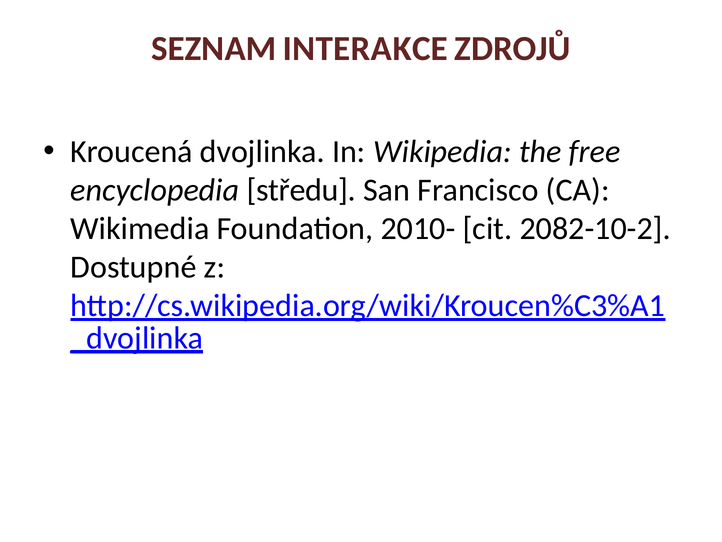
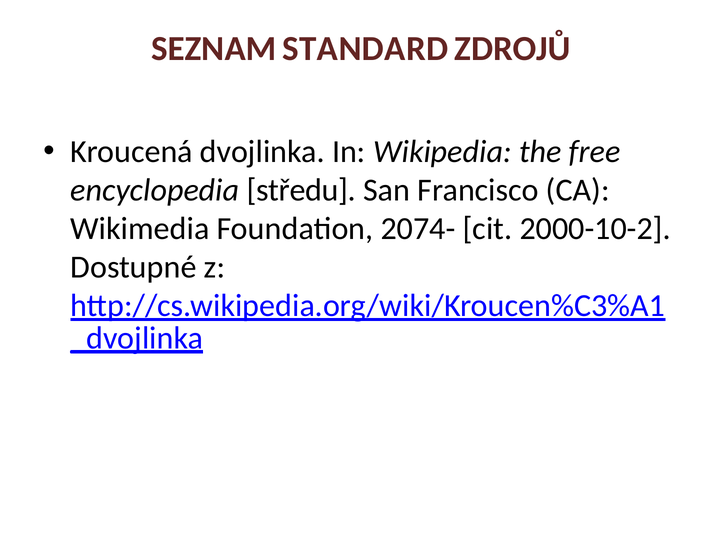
INTERAKCE: INTERAKCE -> STANDARD (365, 49)
2010-: 2010- -> 2074- (418, 228)
2082-10-2: 2082-10-2 -> 2000-10-2 (595, 228)
